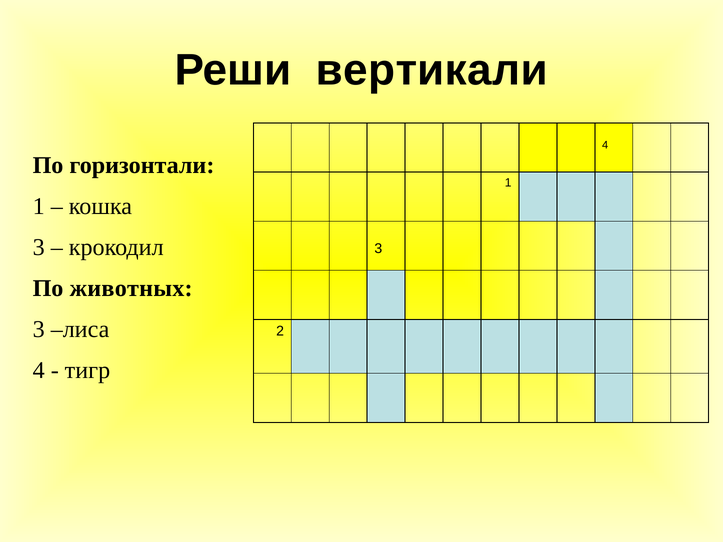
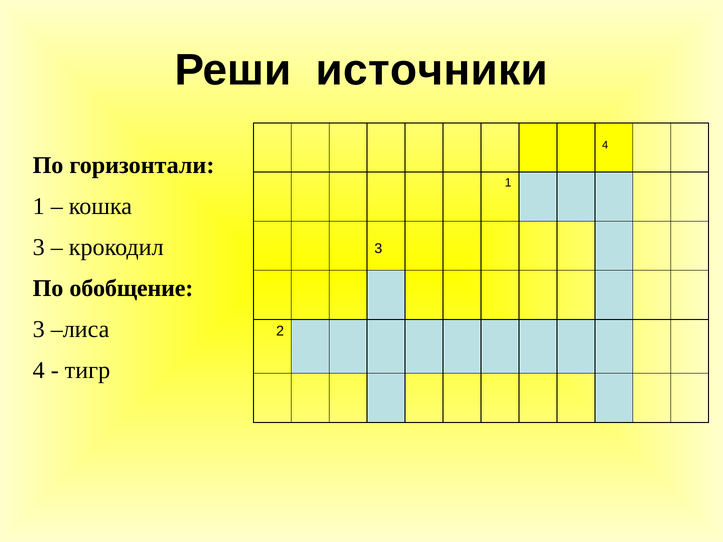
вертикали: вертикали -> источники (432, 70)
животных: животных -> обобщение (131, 288)
